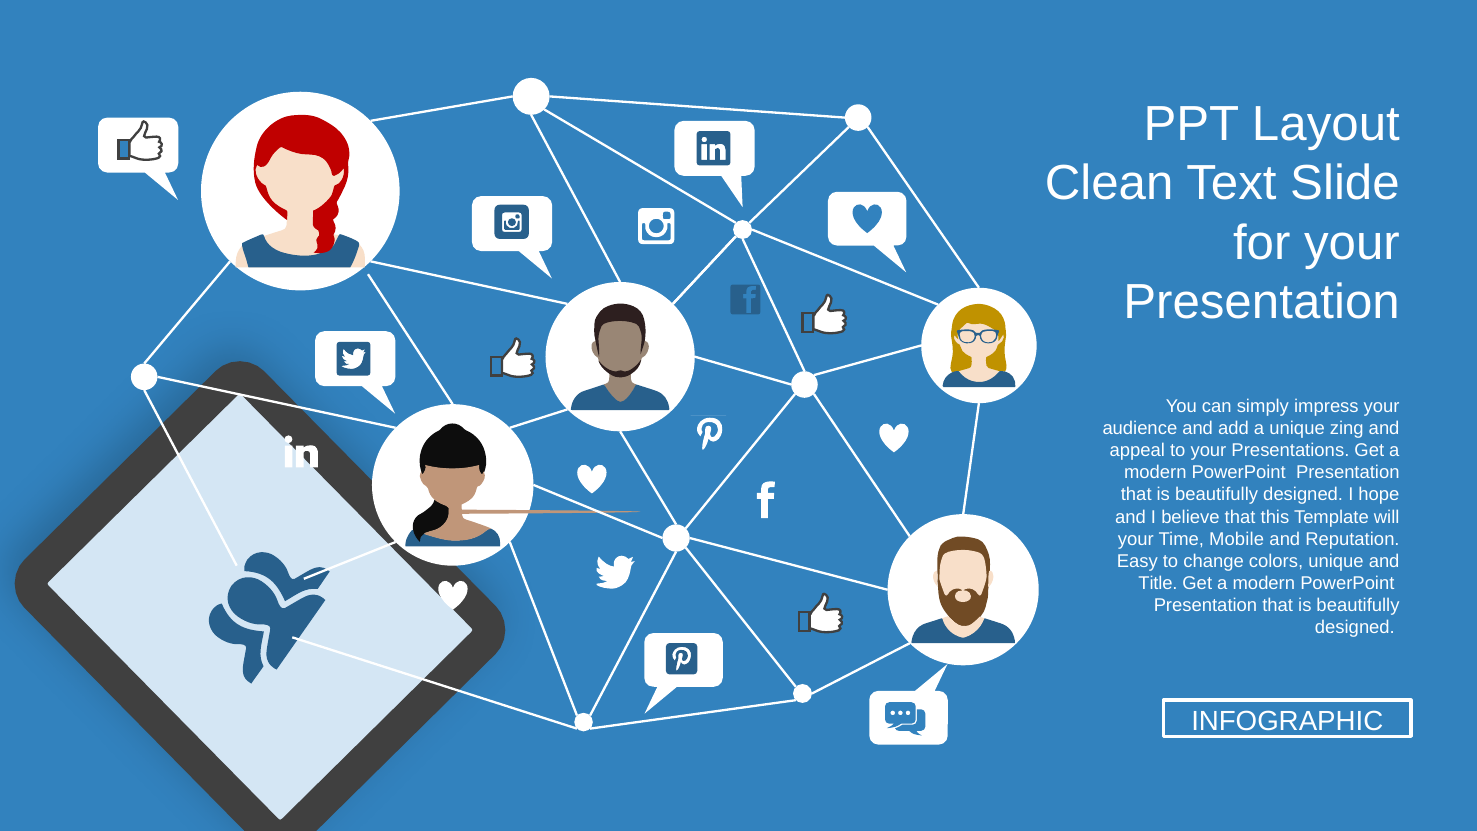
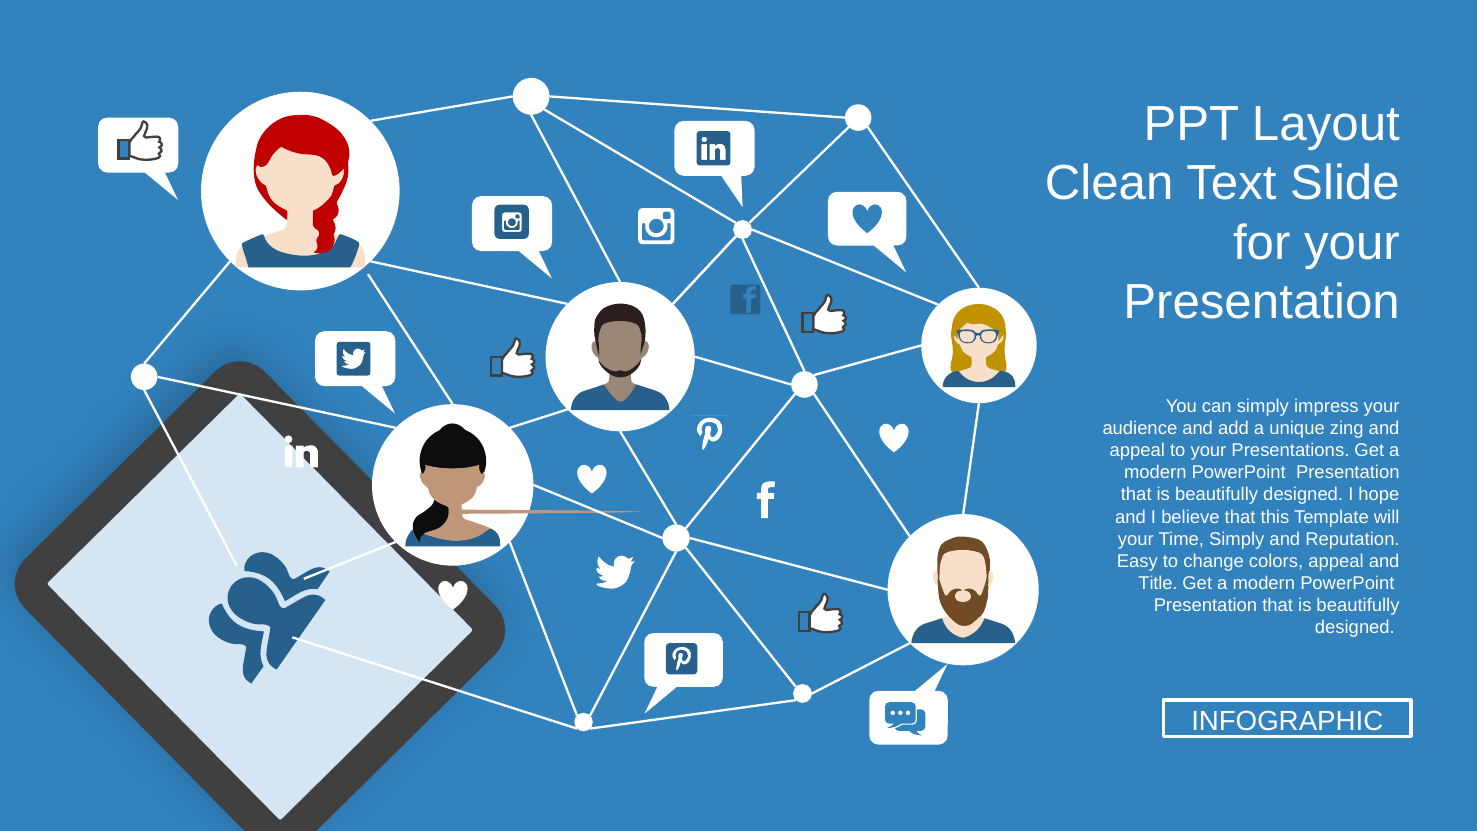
Time Mobile: Mobile -> Simply (1237, 539)
colors unique: unique -> appeal (1336, 561)
